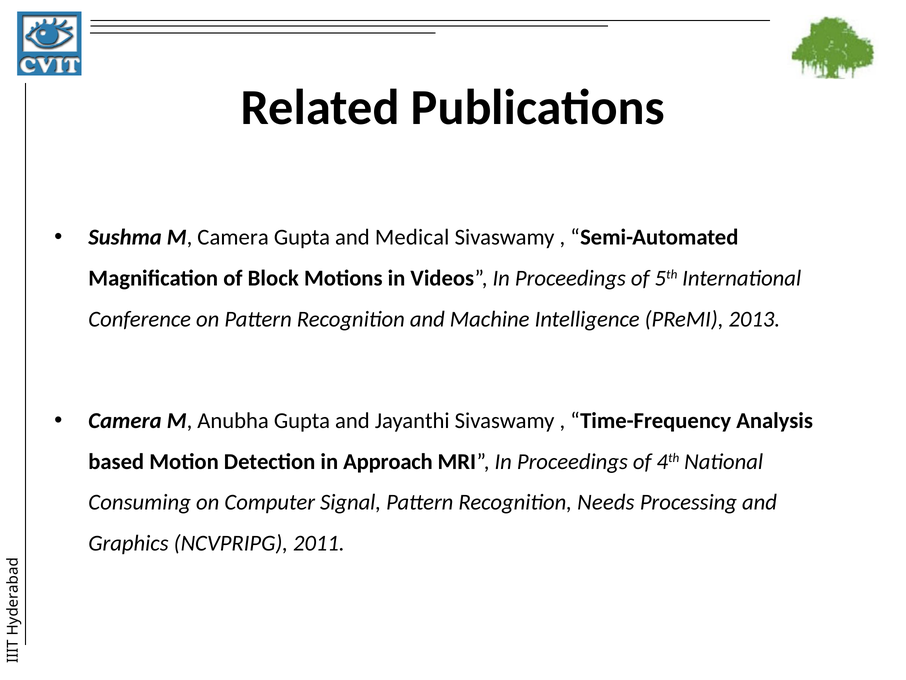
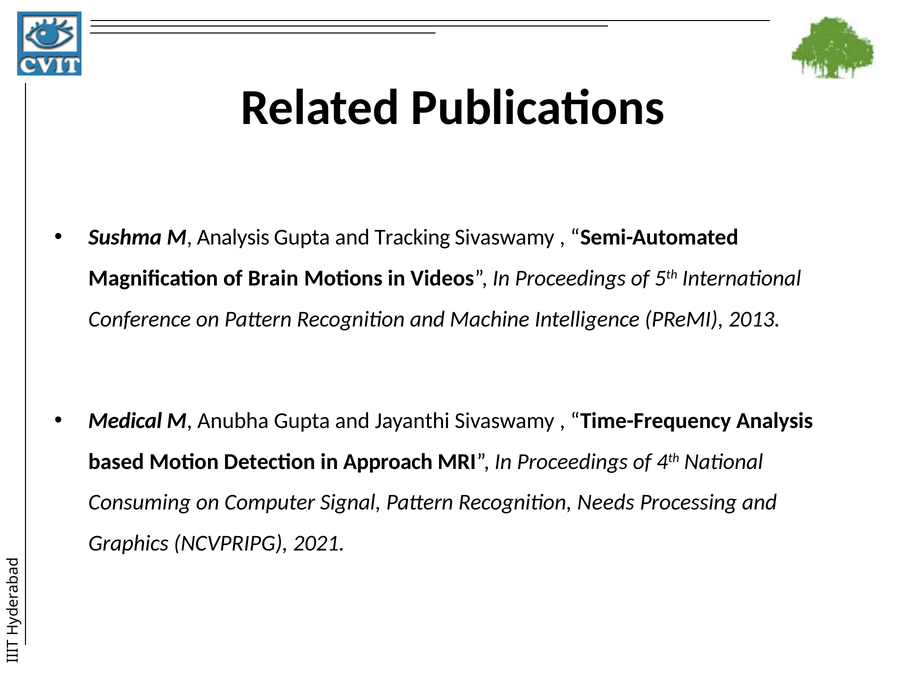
M Camera: Camera -> Analysis (233, 237)
Medical: Medical -> Tracking (412, 237)
Block: Block -> Brain (273, 278)
Camera: Camera -> Medical (125, 420)
2011: 2011 -> 2021 (319, 543)
